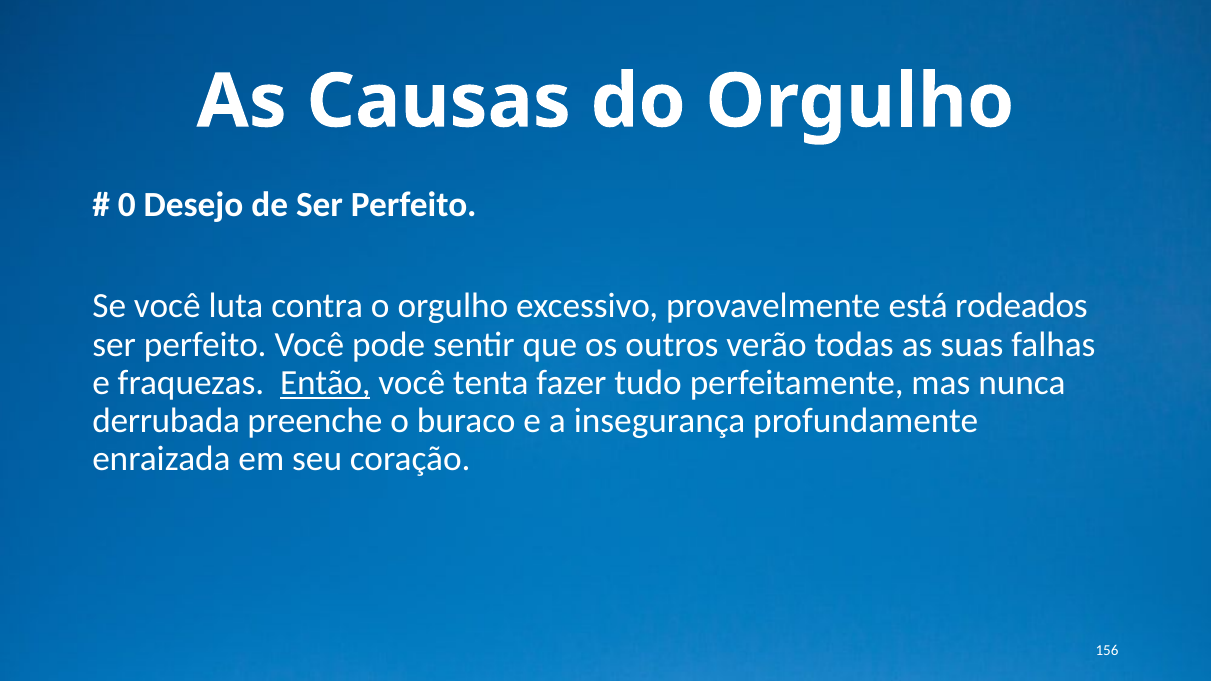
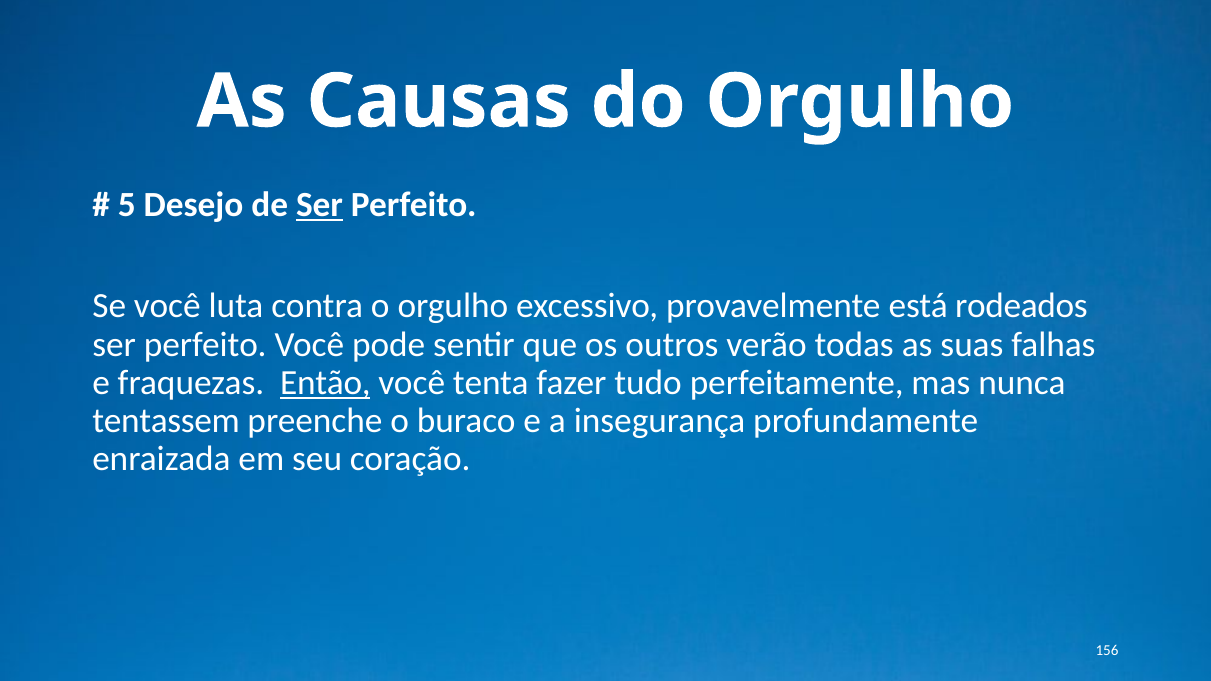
0: 0 -> 5 (127, 205)
Ser underline: none -> present (319, 205)
derrubada: derrubada -> tentassem (166, 421)
